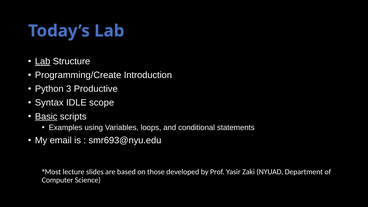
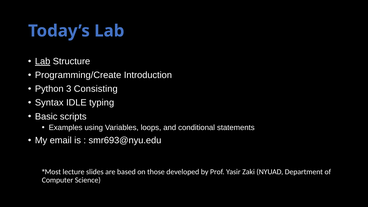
Productive: Productive -> Consisting (96, 89)
scope: scope -> typing (102, 103)
Basic underline: present -> none (46, 116)
